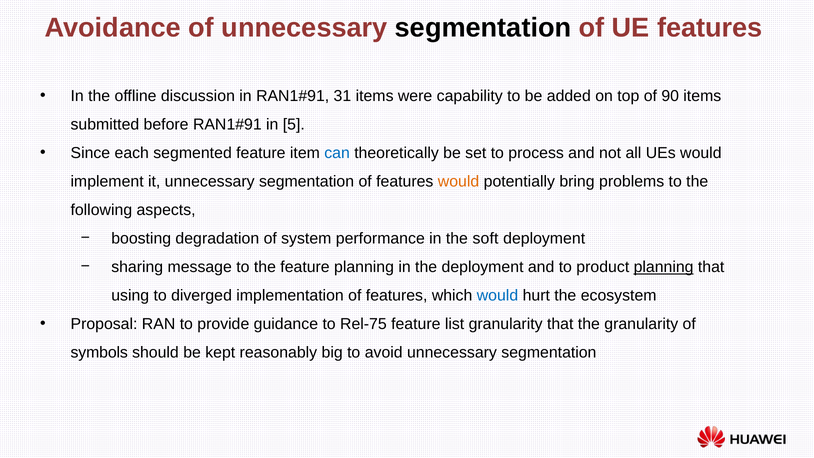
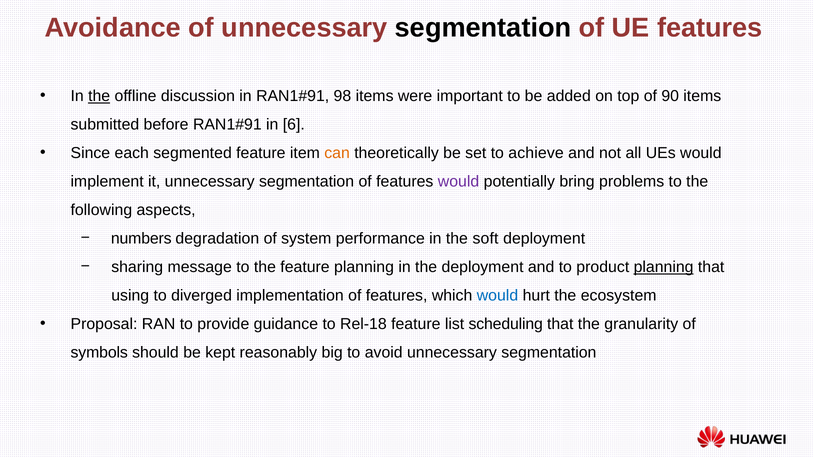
the underline: none -> present (99, 96)
31: 31 -> 98 (342, 96)
capability: capability -> important (470, 96)
5: 5 -> 6 (294, 124)
can colour: blue -> orange (337, 153)
process: process -> achieve (536, 153)
would colour: orange -> purple (459, 181)
boosting: boosting -> numbers (141, 238)
Rel-75: Rel-75 -> Rel-18 (363, 324)
list granularity: granularity -> scheduling (506, 324)
